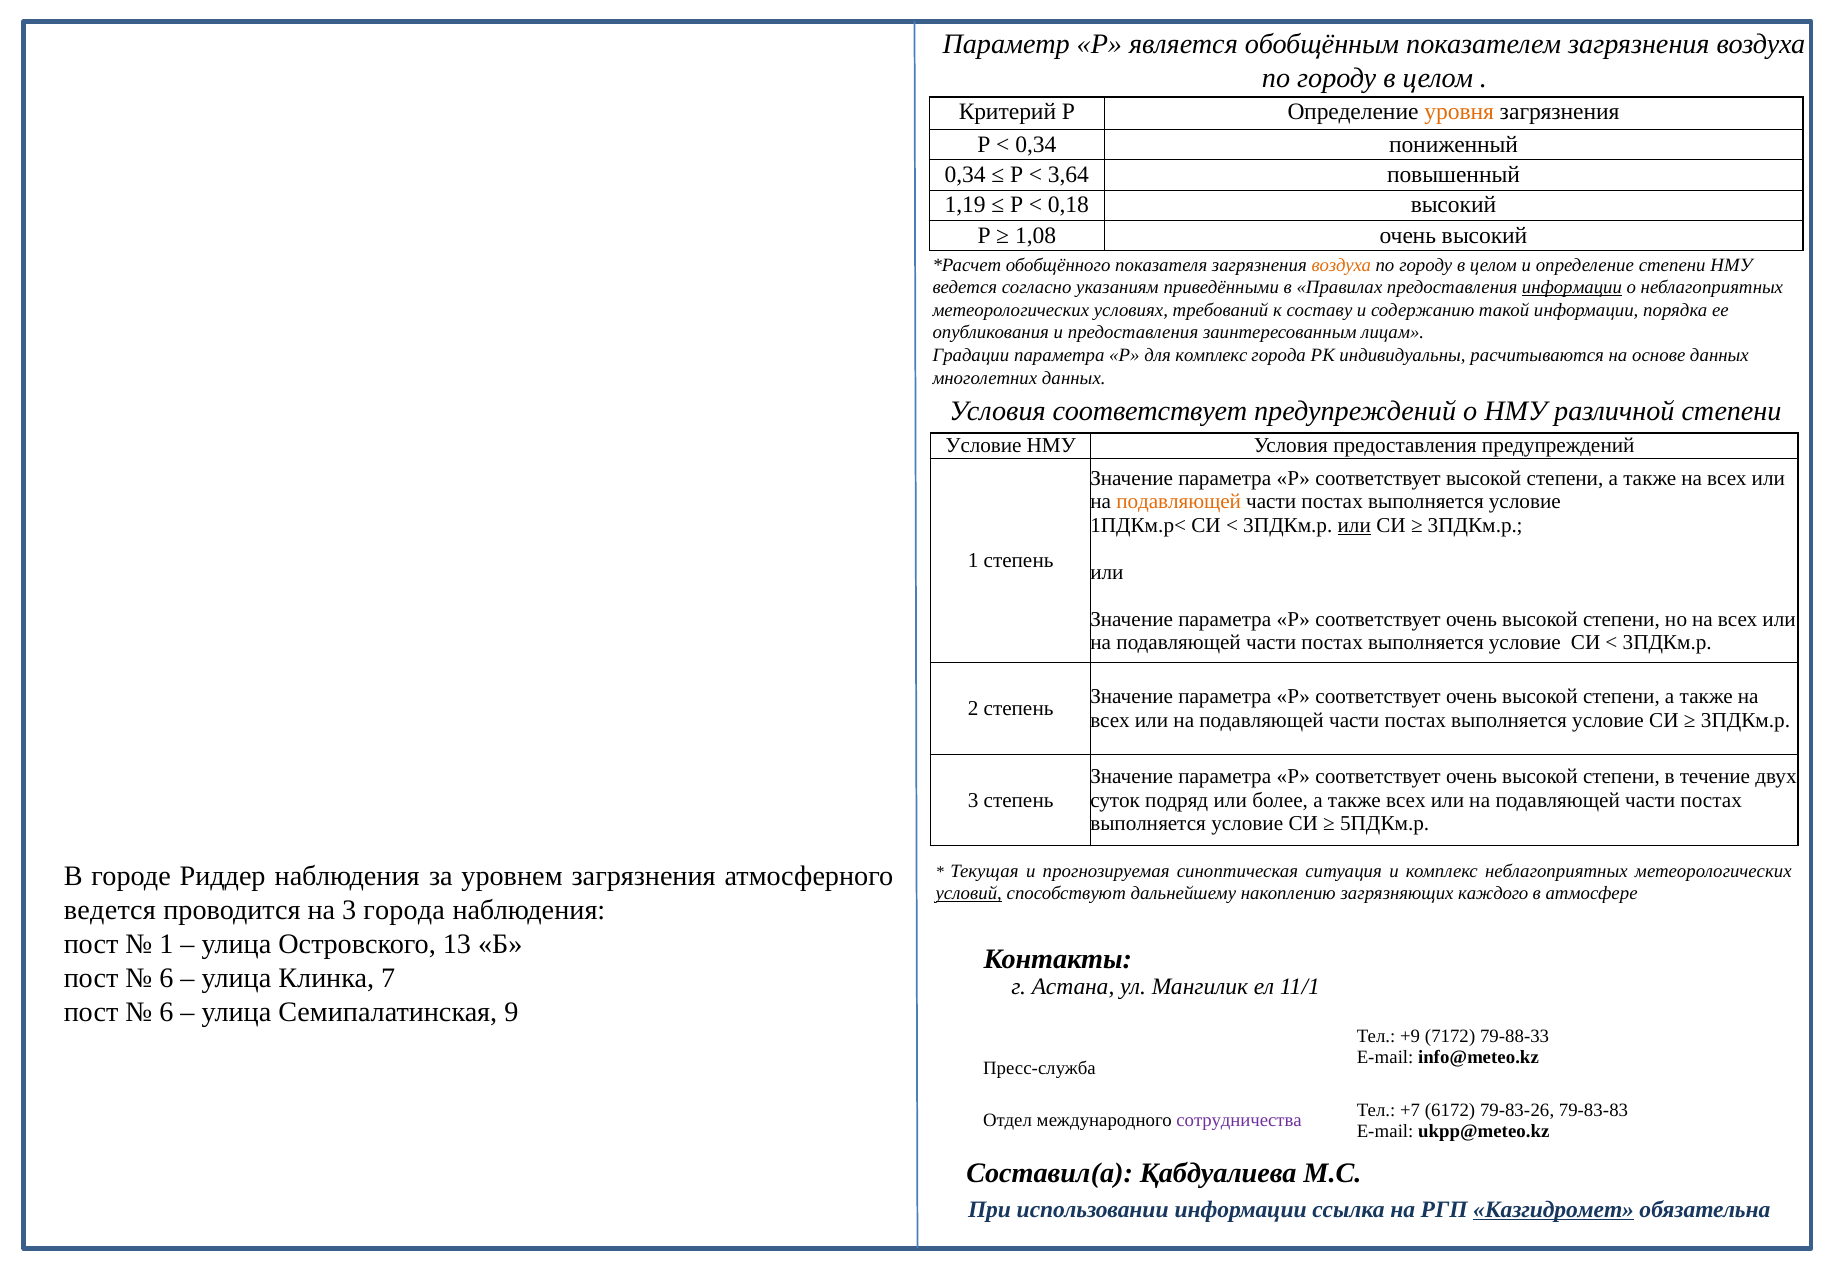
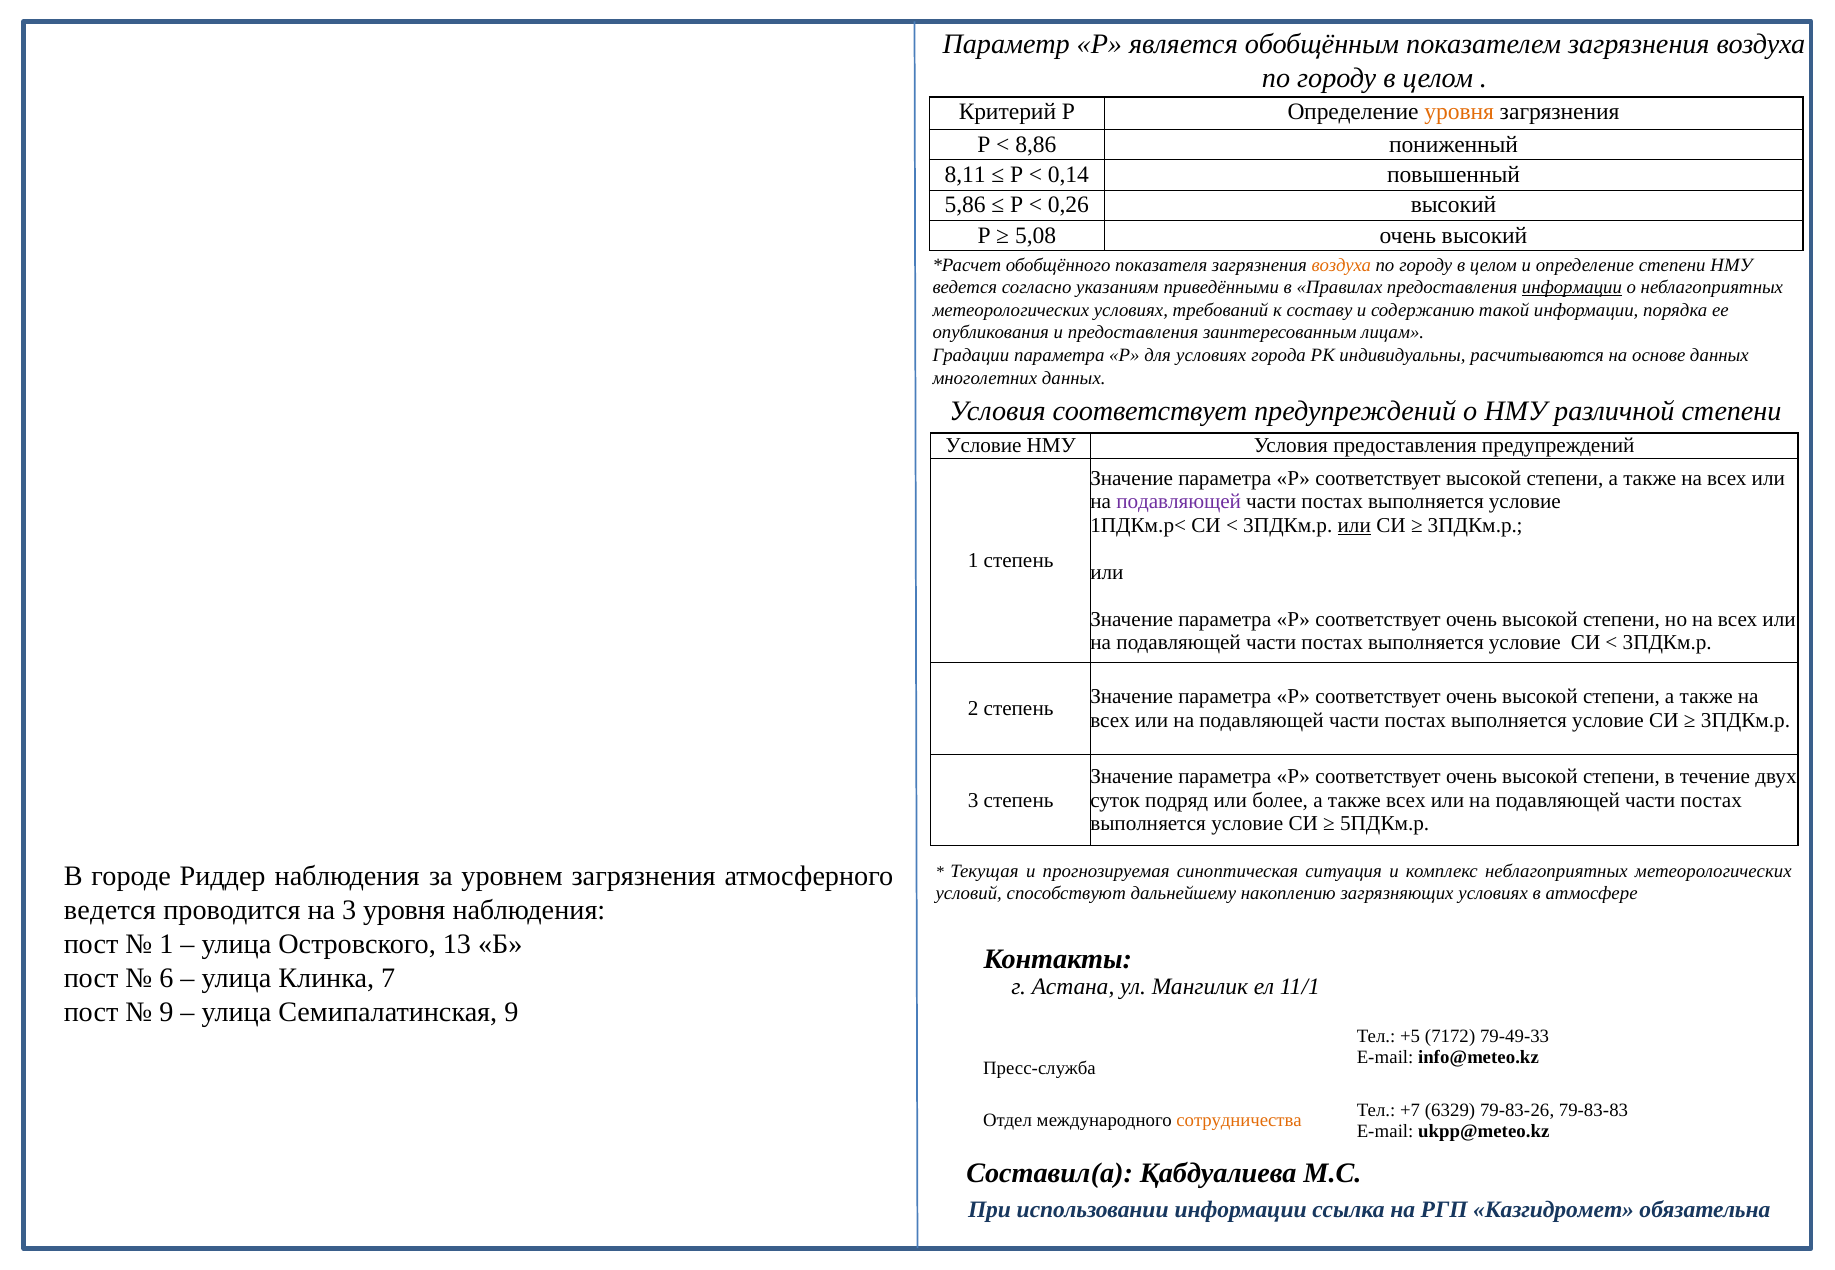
0,34: 0,34 -> 8,86 (1036, 144)
0,34: 0,34 -> 8,11 (965, 175)
3,64: 3,64 -> 0,14 (1068, 175)
1,19: 1,19 -> 5,86 (965, 205)
0,18: 0,18 -> 0,26 (1068, 205)
1,08: 1,08 -> 5,08 (1036, 235)
для комплекс: комплекс -> условиях (1211, 355)
подавляющей colour: orange -> purple (1179, 502)
условий underline: present -> none (969, 894)
загрязняющих каждого: каждого -> условиях (1493, 894)
3 города: города -> уровня (404, 911)
6: 6 -> 9 (166, 1012)
+9: +9 -> +5 (1410, 1037)
79-88-33: 79-88-33 -> 79-49-33 (1515, 1037)
6172: 6172 -> 6329 (1450, 1110)
сотрудничества colour: purple -> orange (1239, 1121)
Казгидромет underline: present -> none (1554, 1210)
